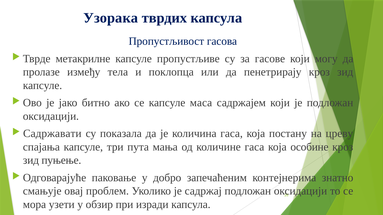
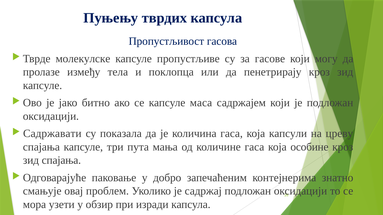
Узорака: Узорака -> Пуњењу (111, 18)
метакрилне: метакрилне -> молекулске (83, 59)
постану: постану -> капсули (288, 134)
зид пуњење: пуњење -> спајања (61, 161)
